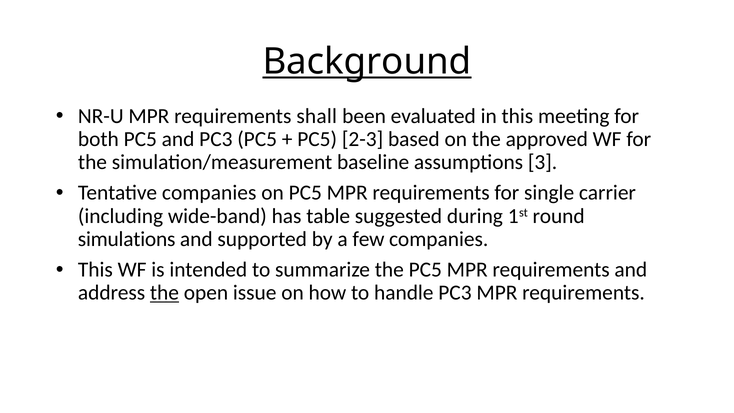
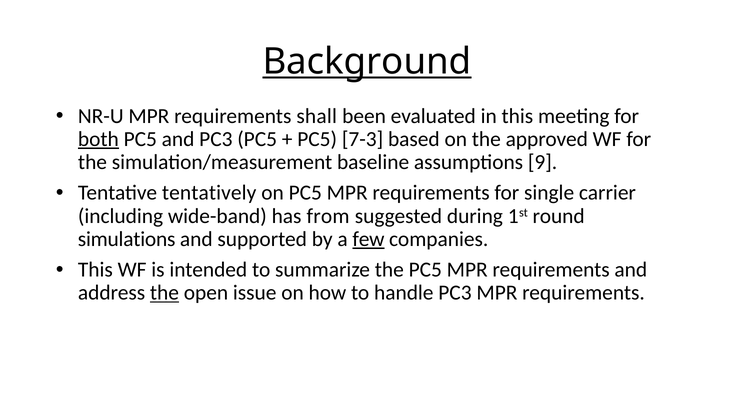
both underline: none -> present (98, 139)
2-3: 2-3 -> 7-3 (363, 139)
3: 3 -> 9 (543, 162)
Tentative companies: companies -> tentatively (209, 193)
table: table -> from (328, 216)
few underline: none -> present (368, 239)
